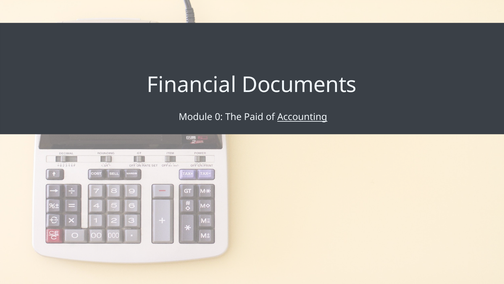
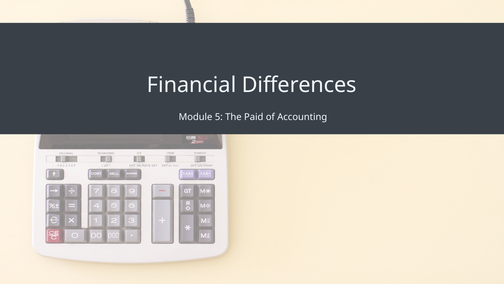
Documents: Documents -> Differences (299, 85)
0: 0 -> 5 (219, 117)
Accounting underline: present -> none (302, 117)
